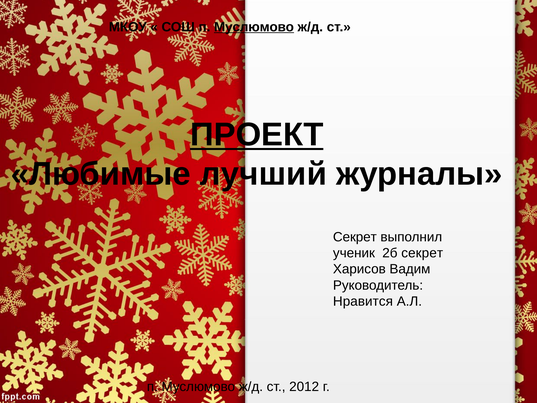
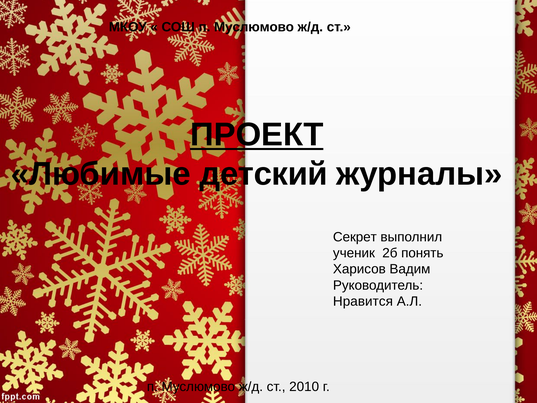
Муслюмово underline: present -> none (254, 27)
лучший: лучший -> детский (264, 174)
2б секрет: секрет -> понять (422, 253)
2012: 2012 -> 2010 (304, 386)
